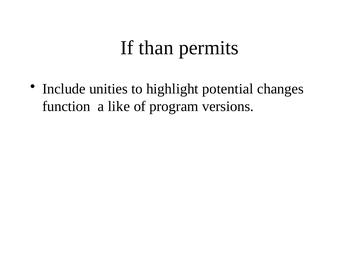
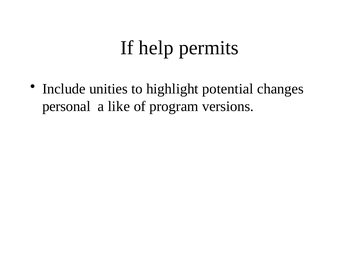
than: than -> help (156, 48)
function: function -> personal (66, 106)
